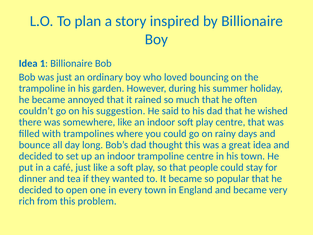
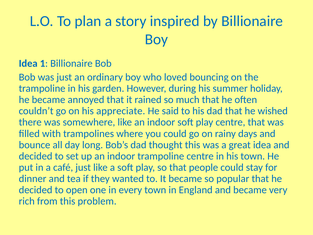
suggestion: suggestion -> appreciate (121, 111)
